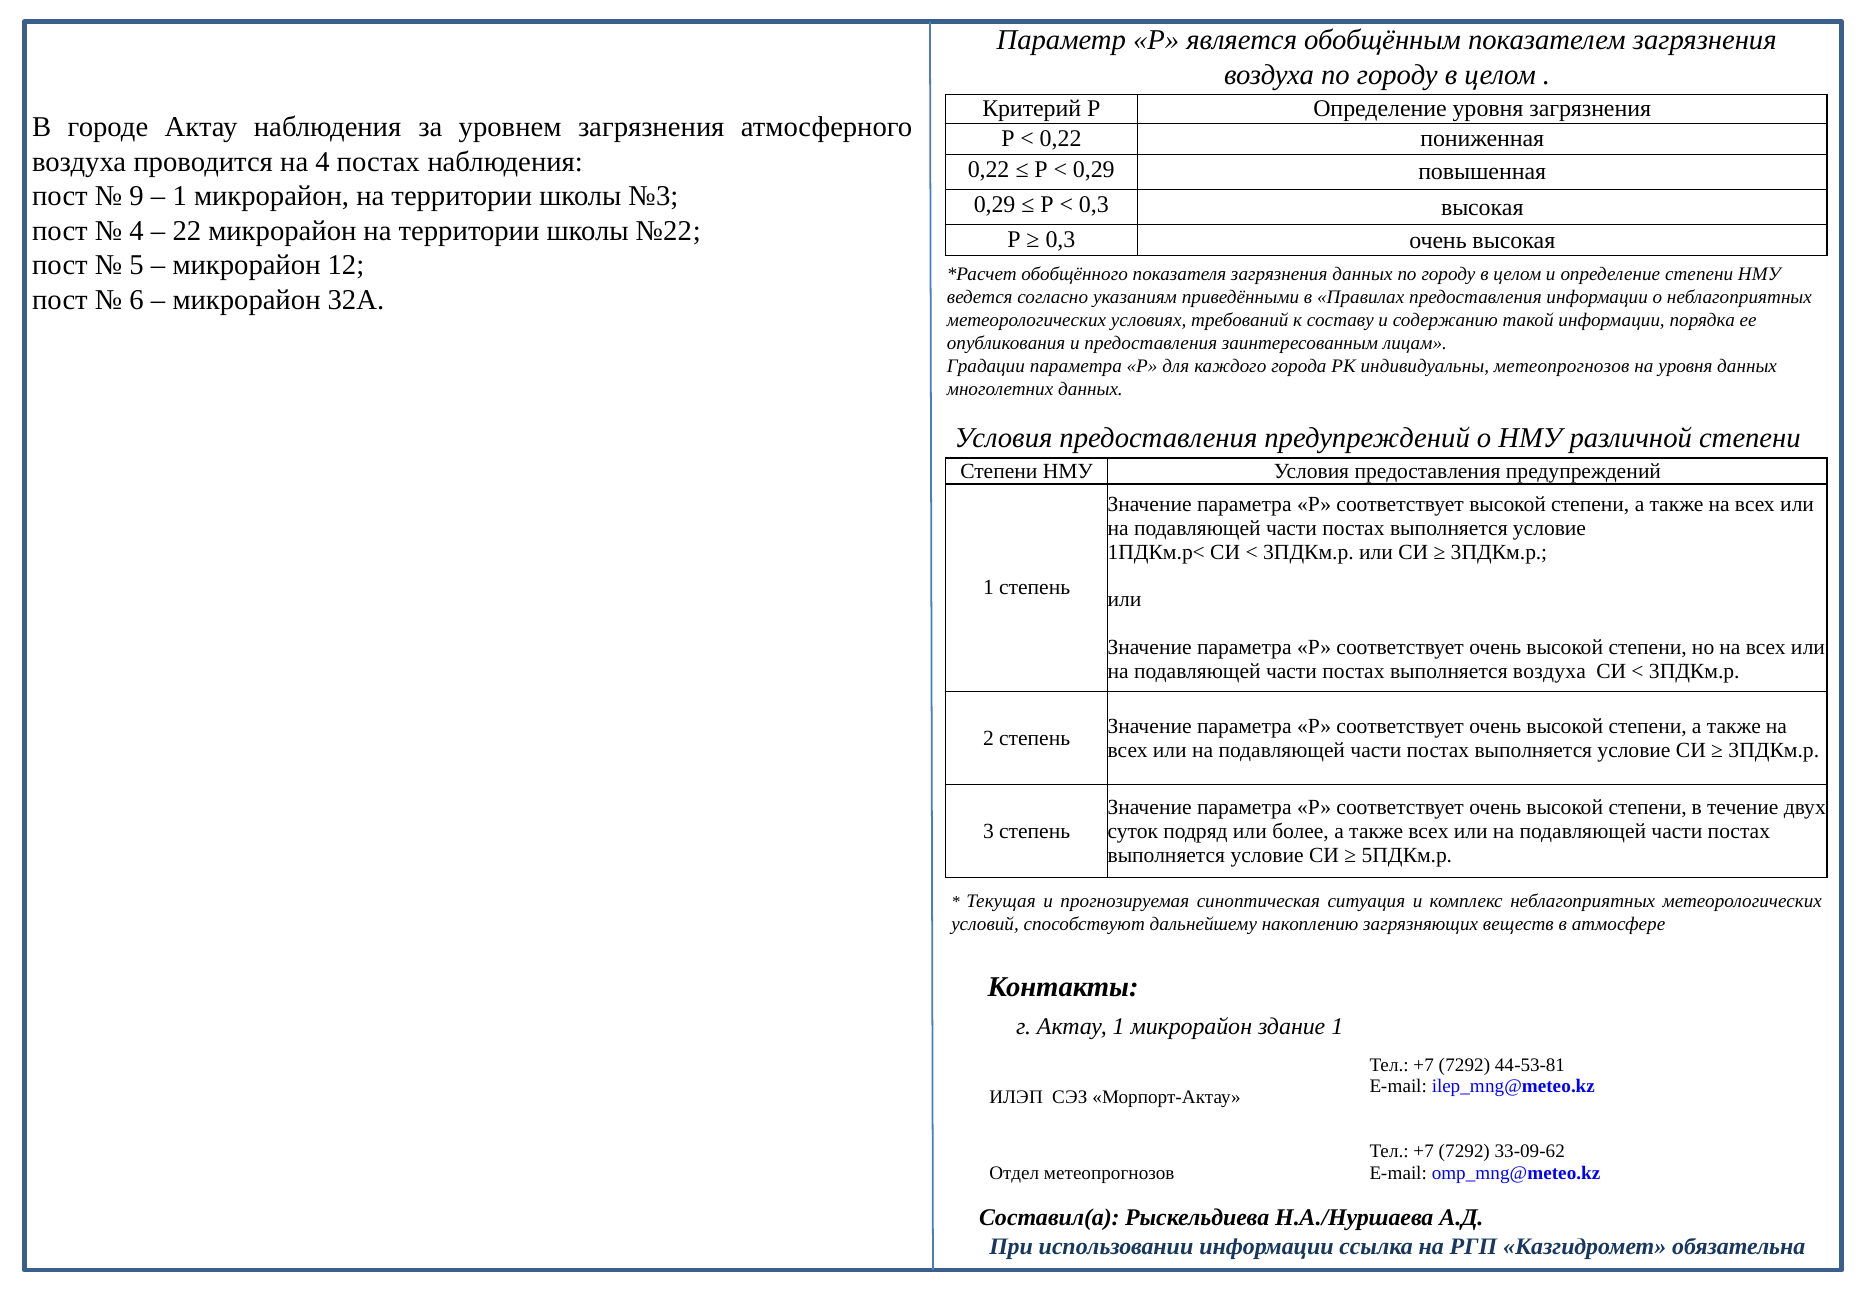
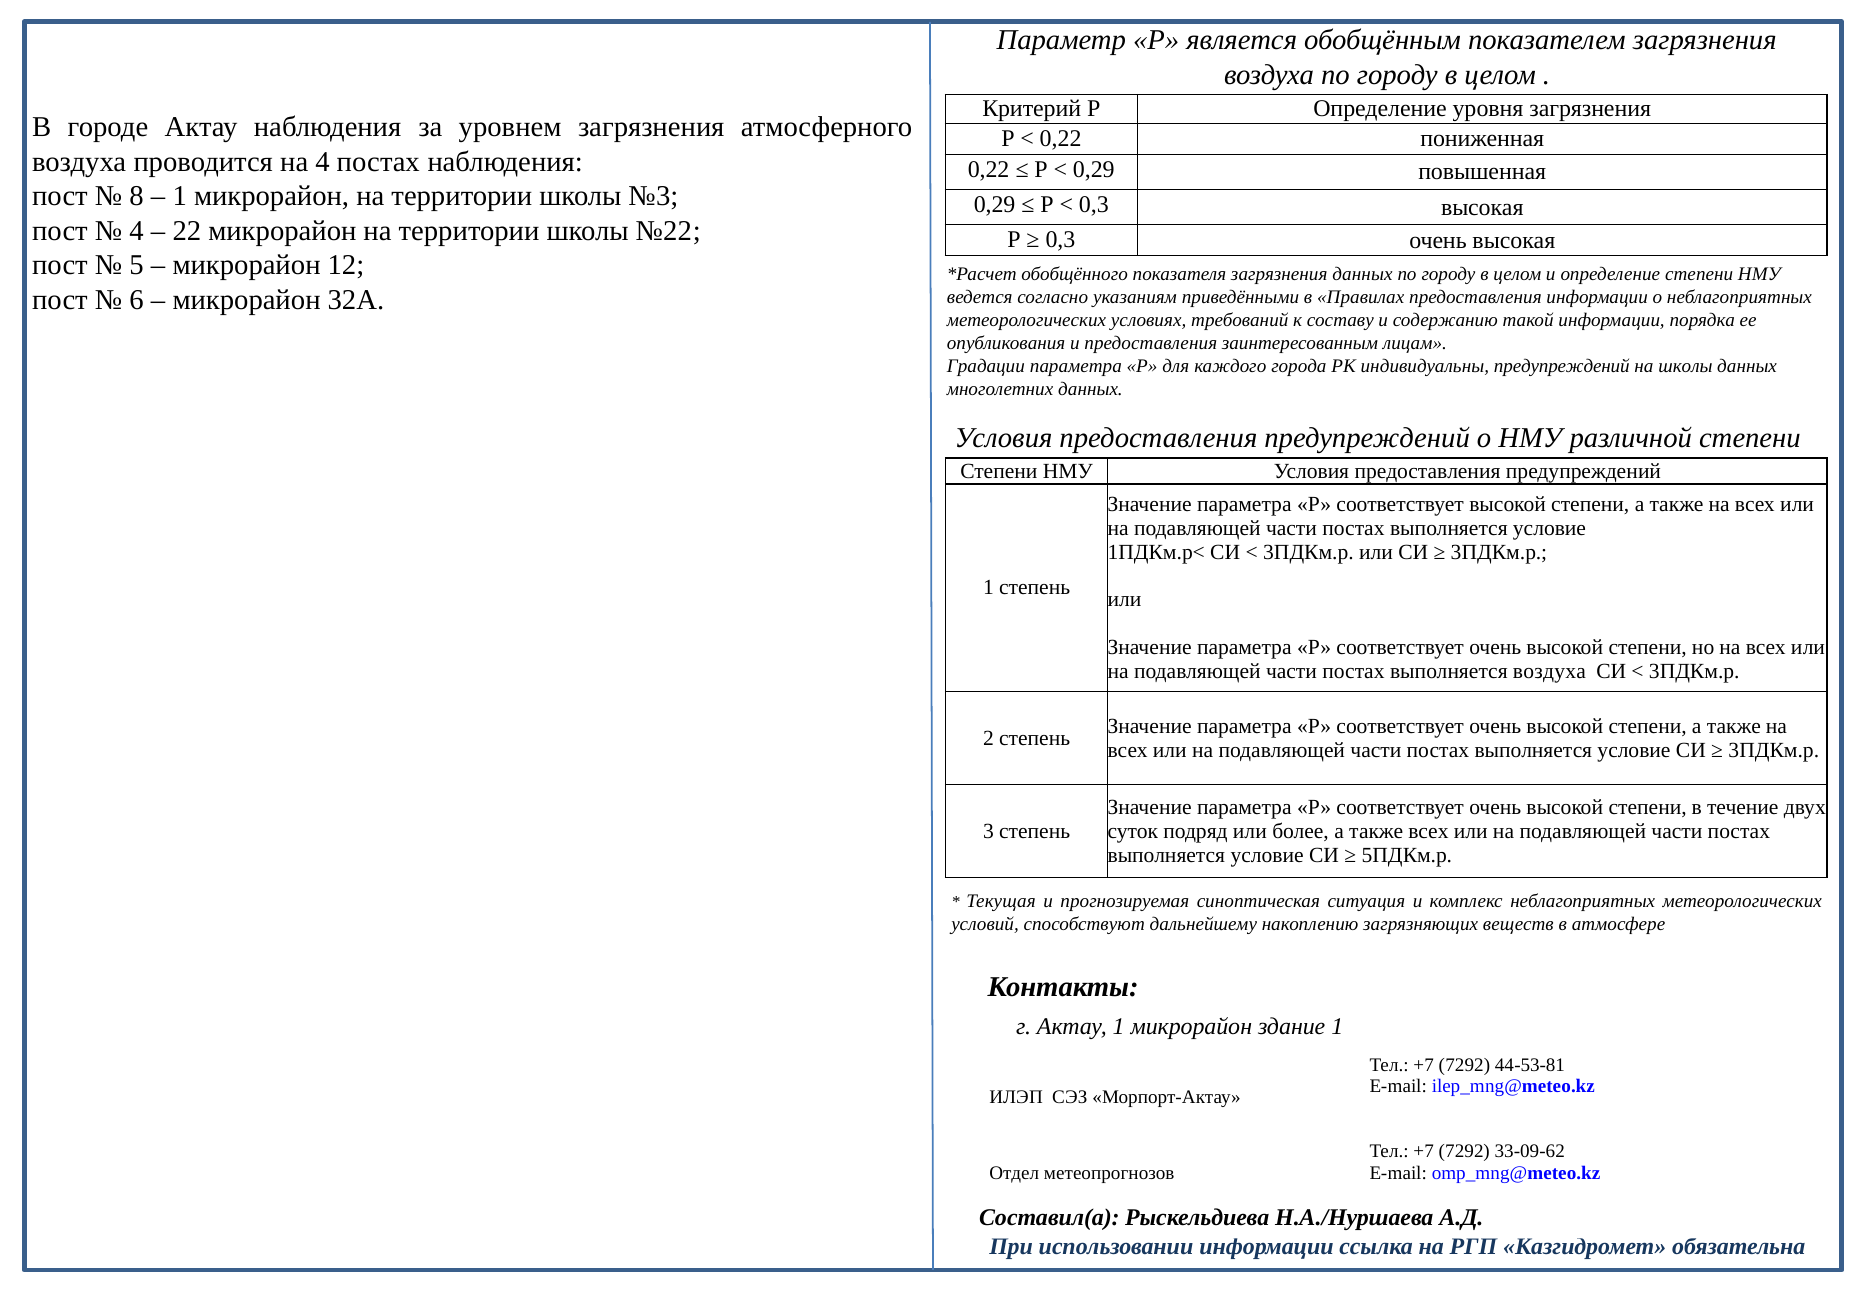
9: 9 -> 8 (137, 196)
индивидуальны метеопрогнозов: метеопрогнозов -> предупреждений (1562, 366)
на уровня: уровня -> школы (1685, 366)
